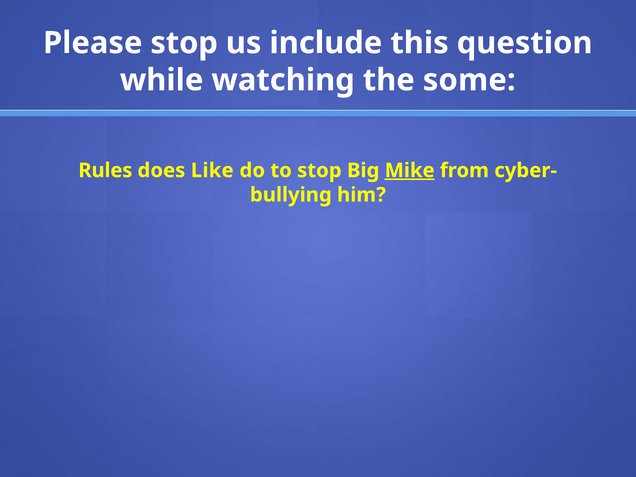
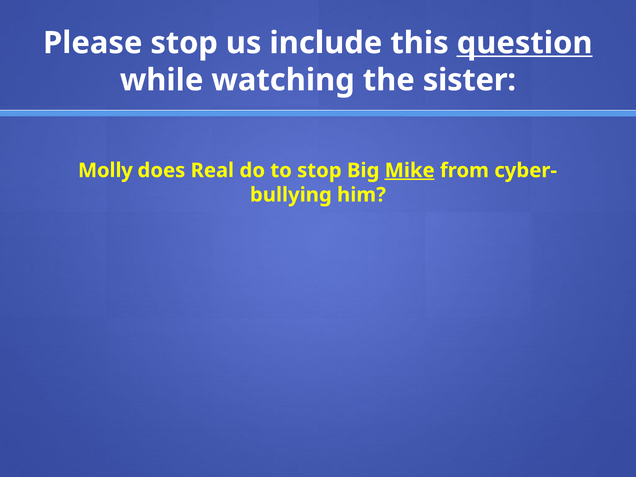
question underline: none -> present (525, 43)
some: some -> sister (469, 80)
Rules: Rules -> Molly (105, 170)
Like: Like -> Real (212, 170)
